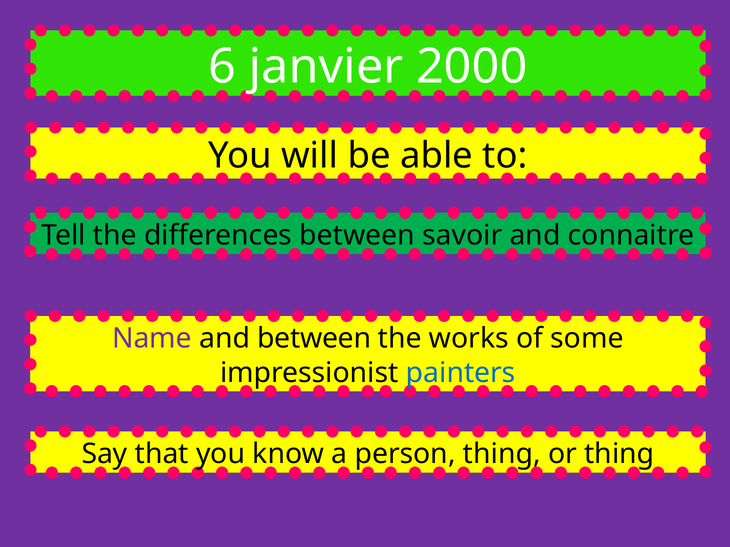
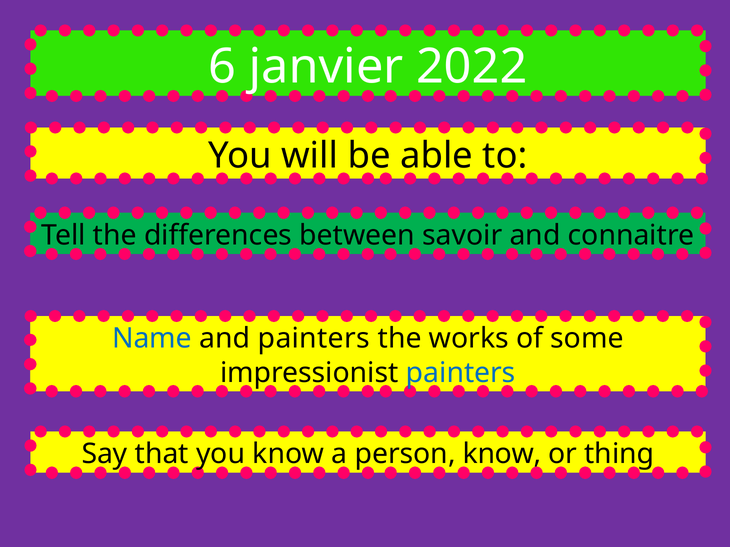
2000: 2000 -> 2022 (472, 67)
Name colour: purple -> blue (152, 339)
and between: between -> painters (314, 339)
person thing: thing -> know (502, 454)
